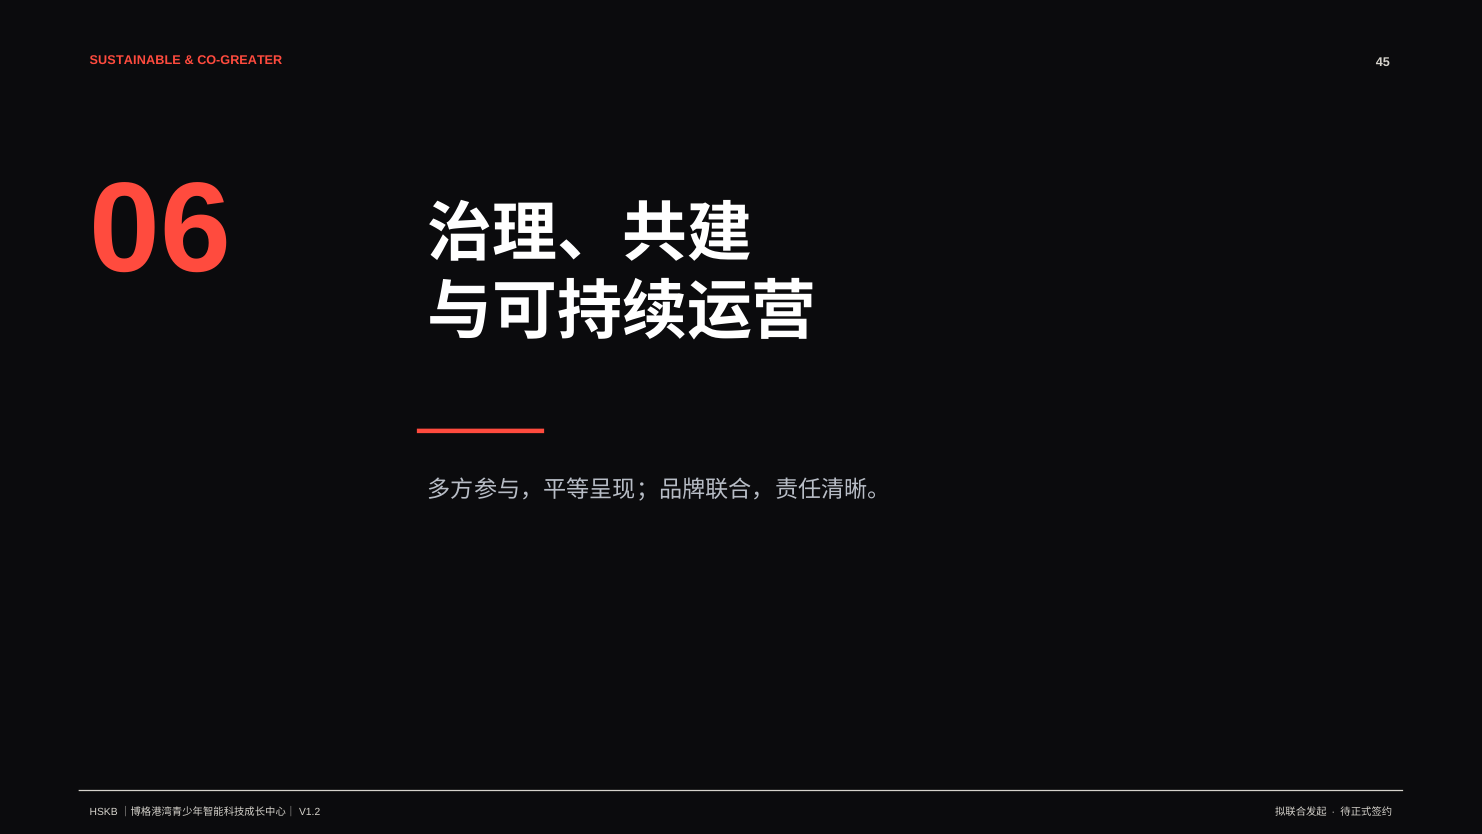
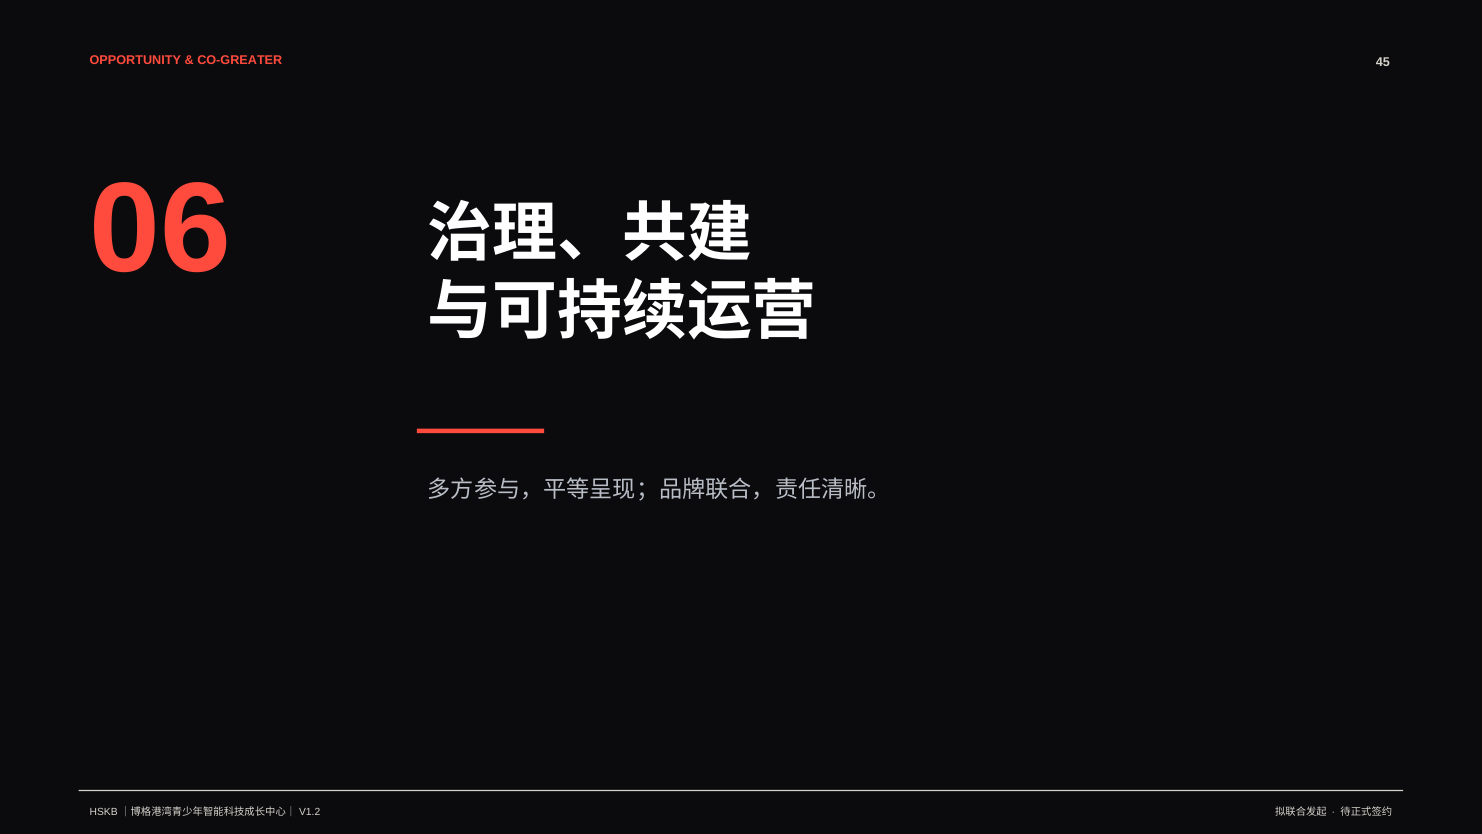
SUSTAINABLE: SUSTAINABLE -> OPPORTUNITY (135, 60)
